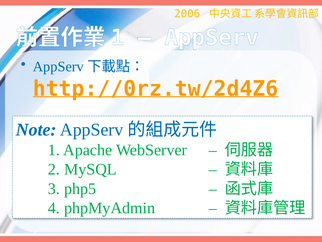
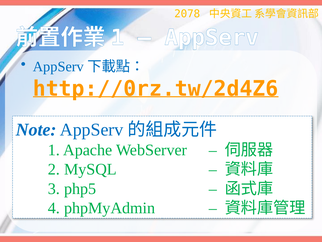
2006: 2006 -> 2078 (187, 14)
